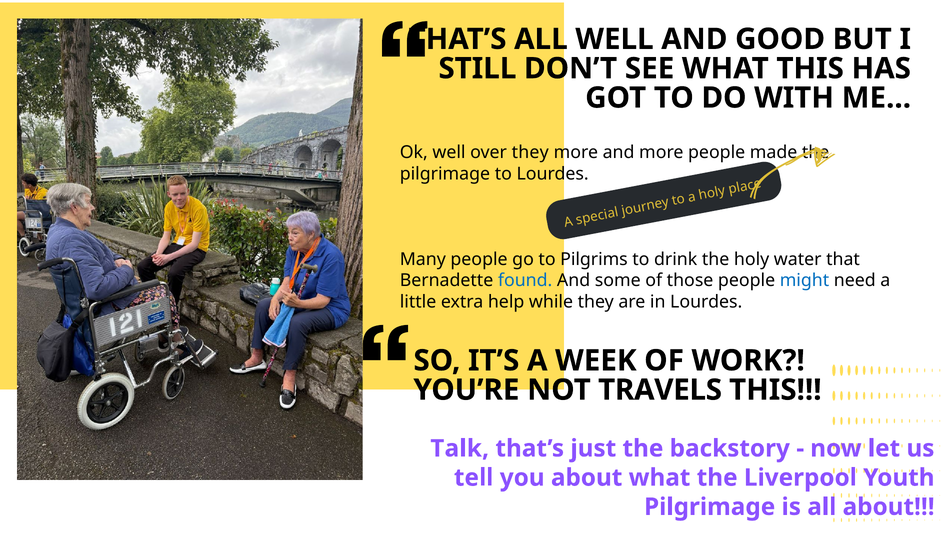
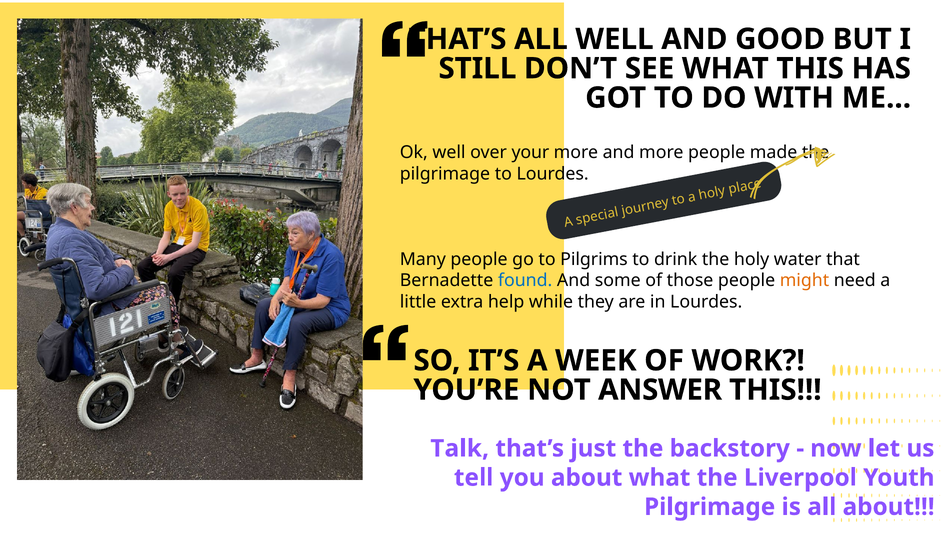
over they: they -> your (530, 152)
might colour: blue -> orange (804, 280)
TRAVELS: TRAVELS -> ANSWER (660, 390)
